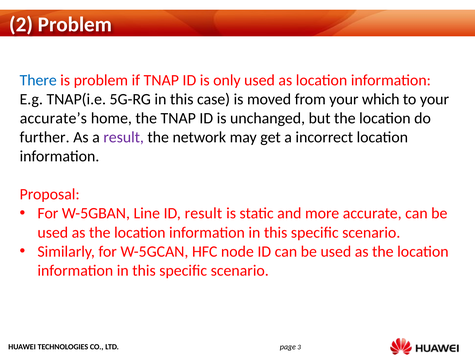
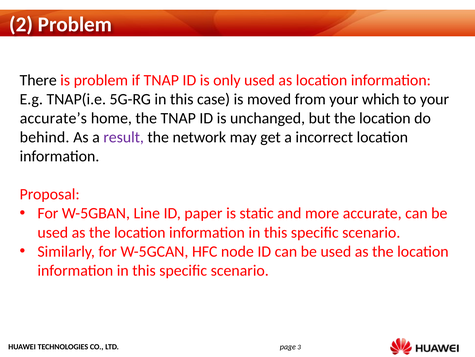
There colour: blue -> black (38, 80)
further: further -> behind (45, 137)
ID result: result -> paper (203, 213)
